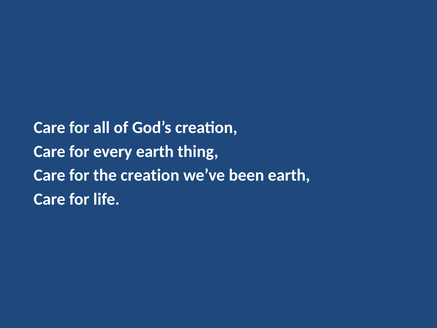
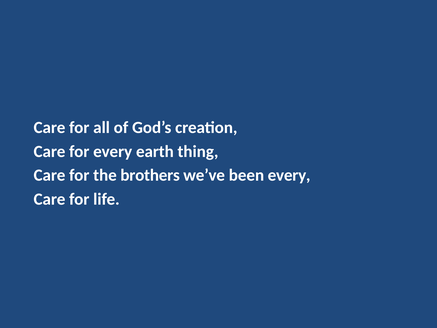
the creation: creation -> brothers (150, 175)
been earth: earth -> every (289, 175)
